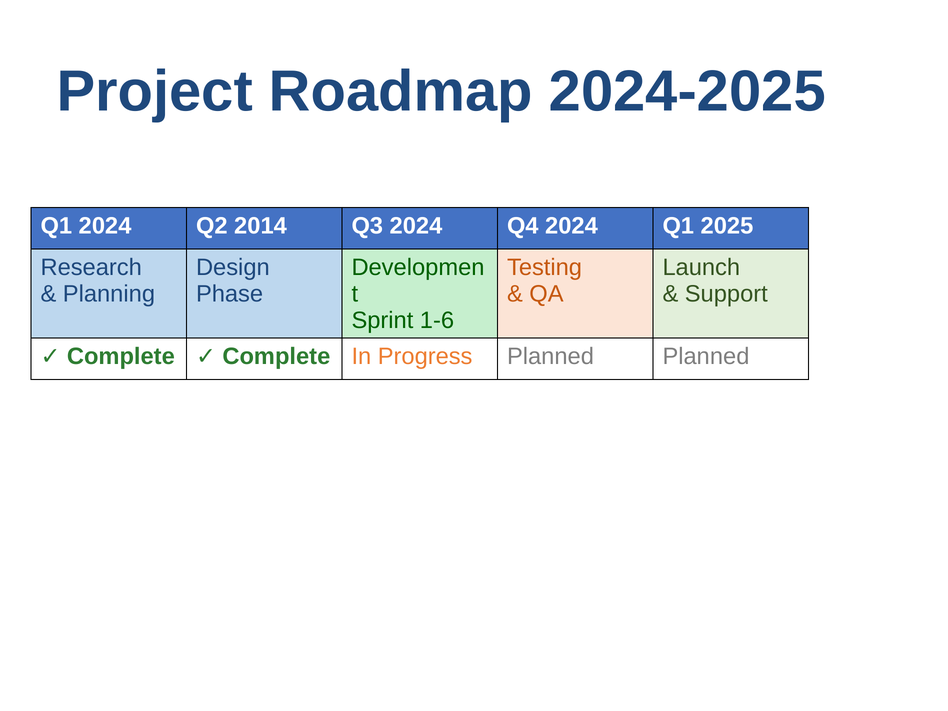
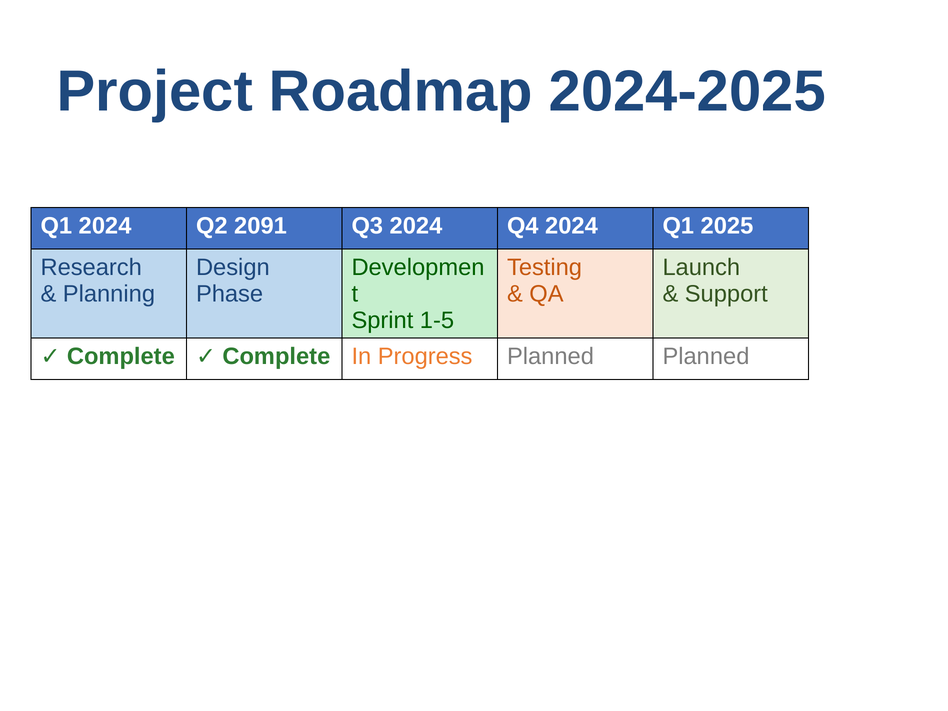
2014: 2014 -> 2091 (260, 226)
1-6: 1-6 -> 1-5 (437, 320)
